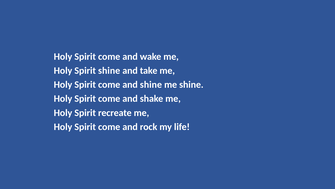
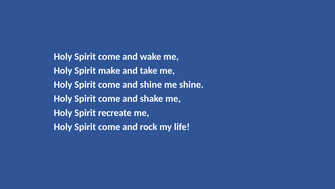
Spirit shine: shine -> make (109, 70)
